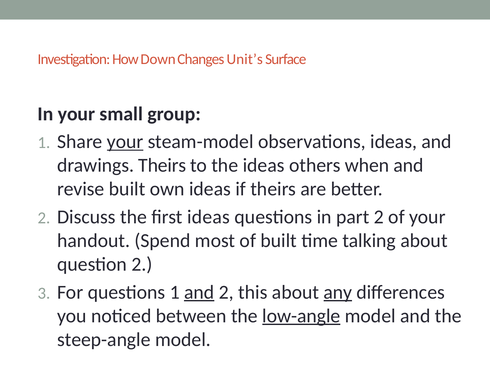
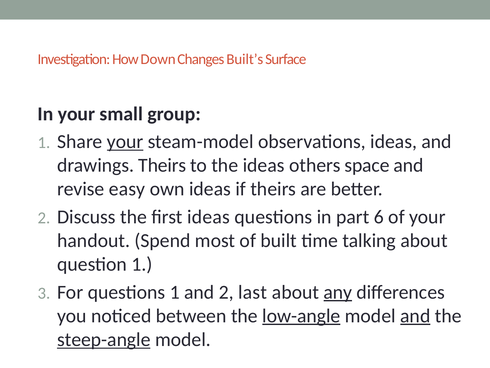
Unit’s: Unit’s -> Built’s (245, 59)
when: when -> space (367, 165)
revise built: built -> easy (127, 189)
part 2: 2 -> 6 (379, 217)
question 2: 2 -> 1 (142, 264)
and underline: present -> none (199, 292)
this: this -> last (253, 292)
and underline: none -> present (415, 315)
steep-angle underline: none -> present (104, 339)
